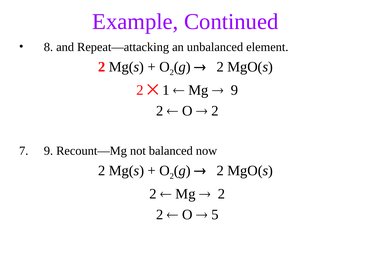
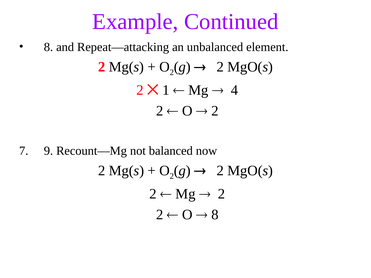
9: 9 -> 4 (235, 90)
5: 5 -> 8 (215, 215)
